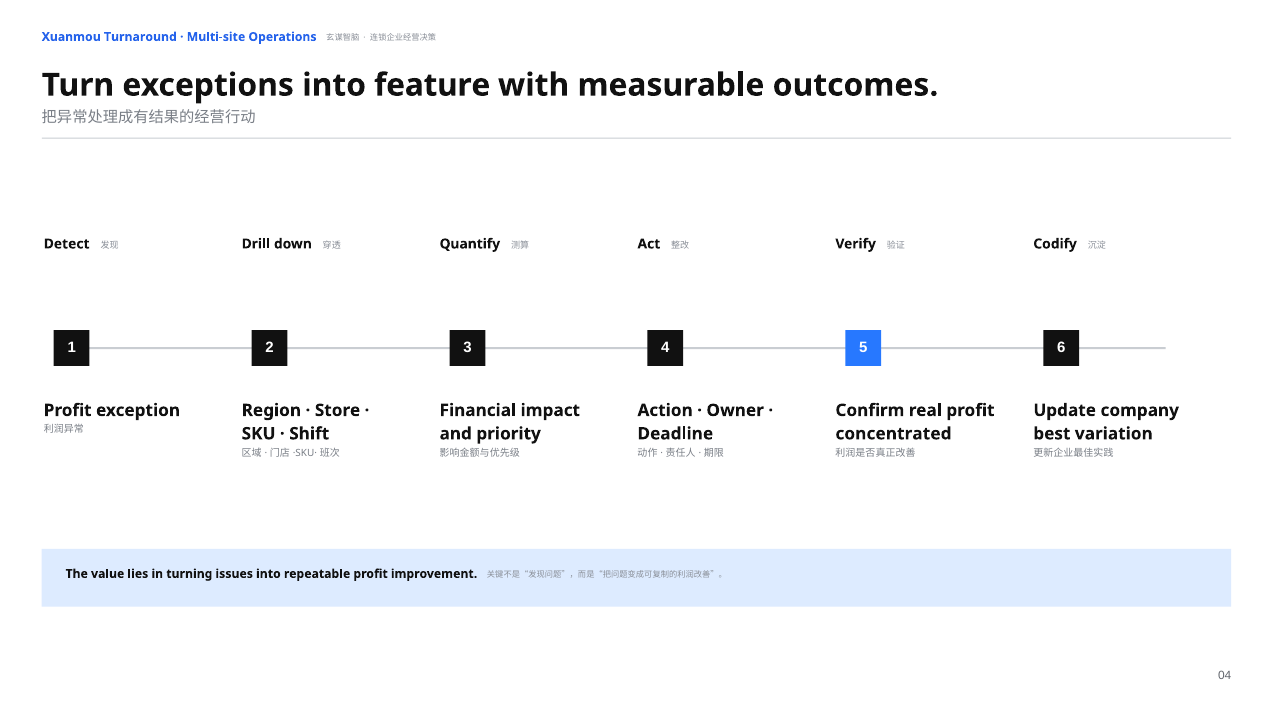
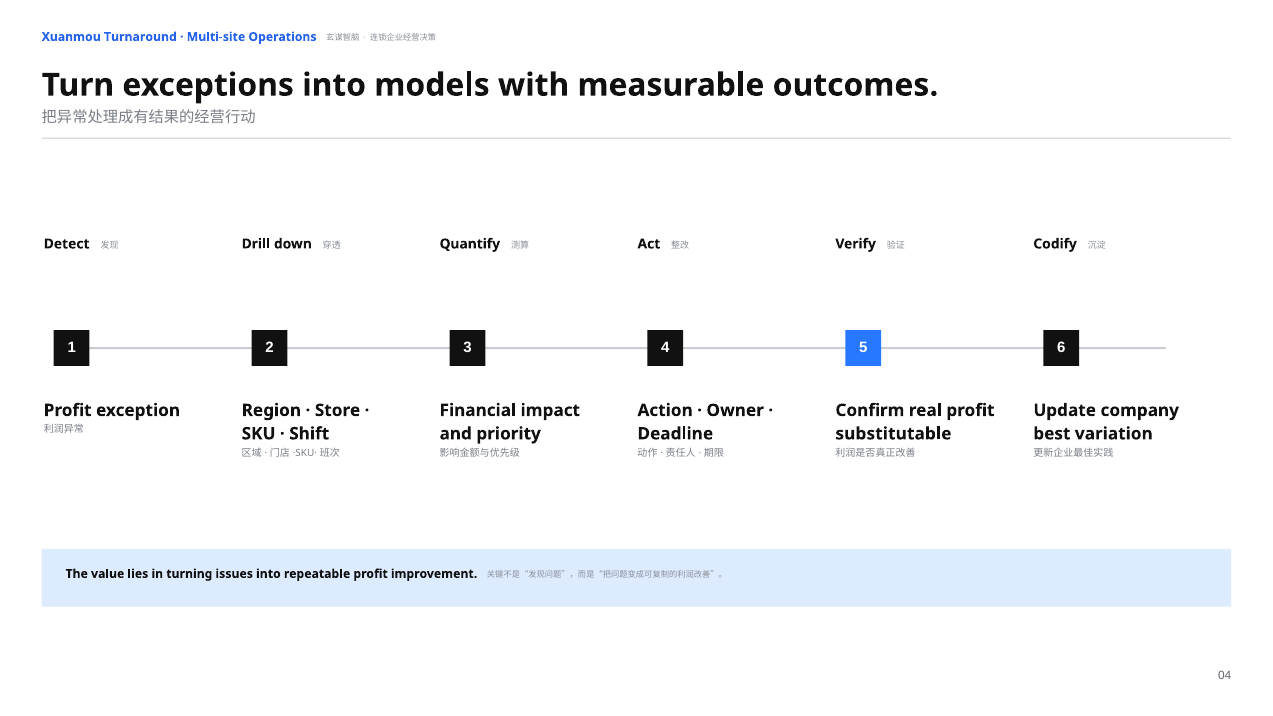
feature: feature -> models (432, 85)
concentrated: concentrated -> substitutable (893, 434)
